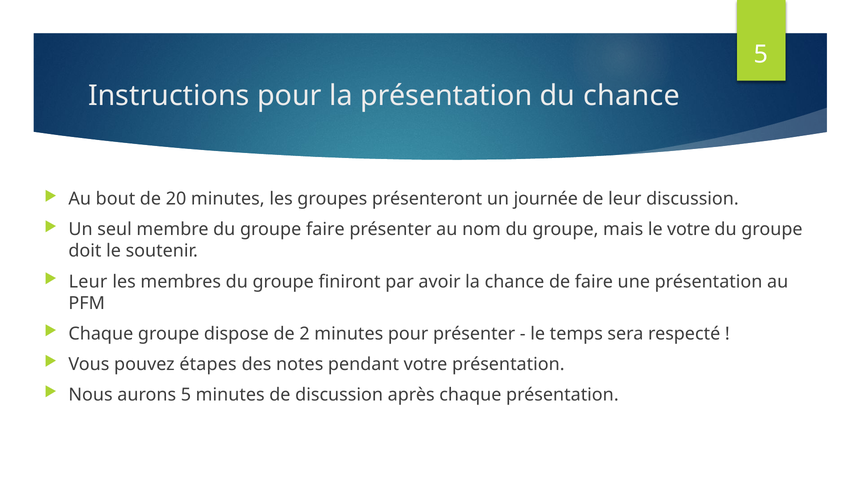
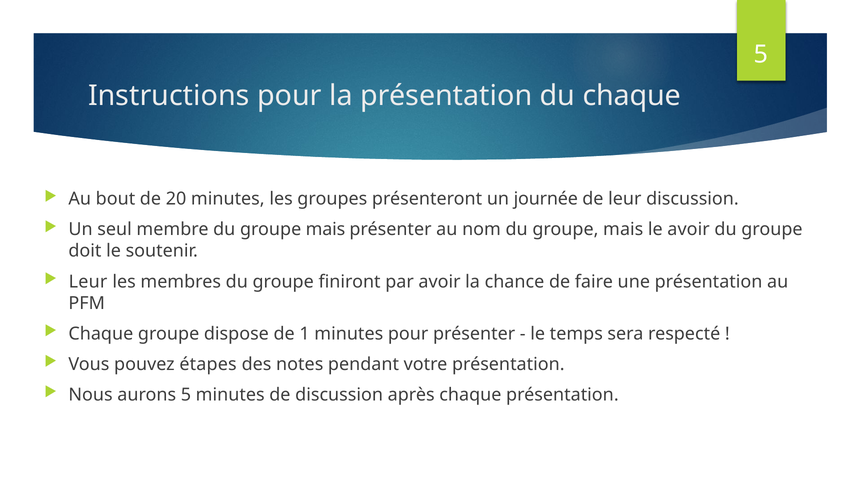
du chance: chance -> chaque (632, 96)
membre du groupe faire: faire -> mais (325, 230)
le votre: votre -> avoir (689, 230)
2: 2 -> 1 (305, 334)
